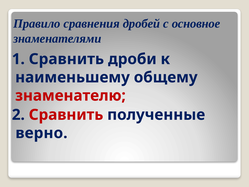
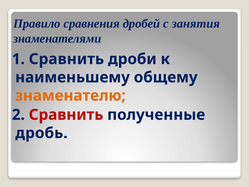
основное: основное -> занятия (196, 24)
знаменателю colour: red -> orange (70, 96)
верно: верно -> дробь (41, 133)
